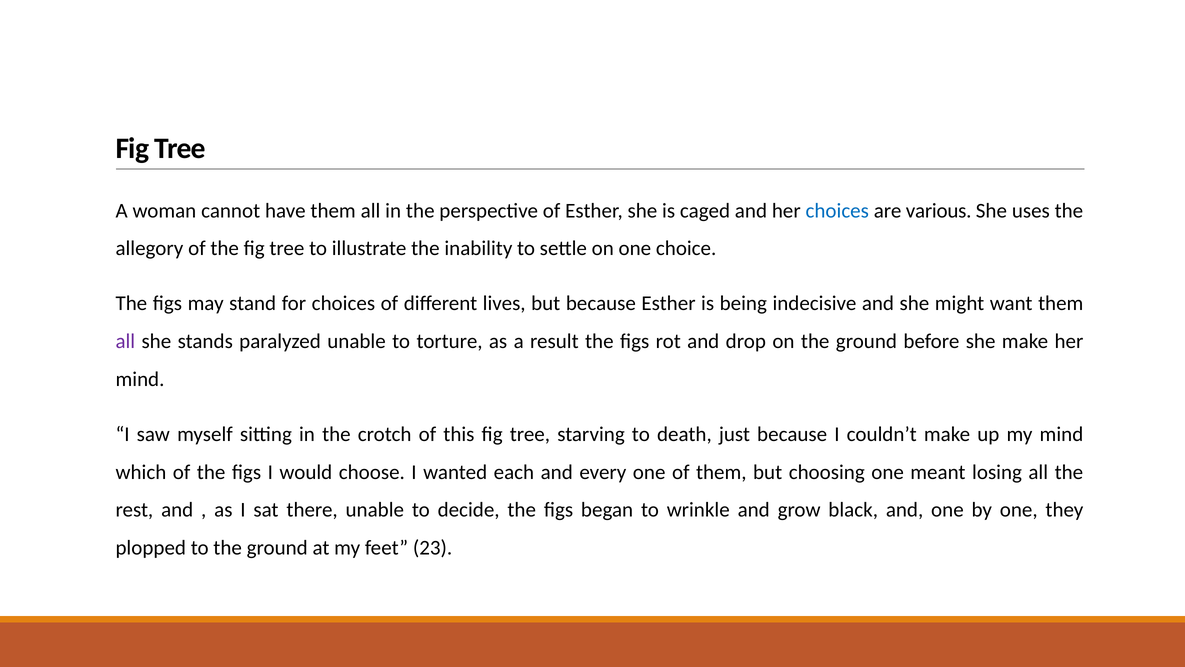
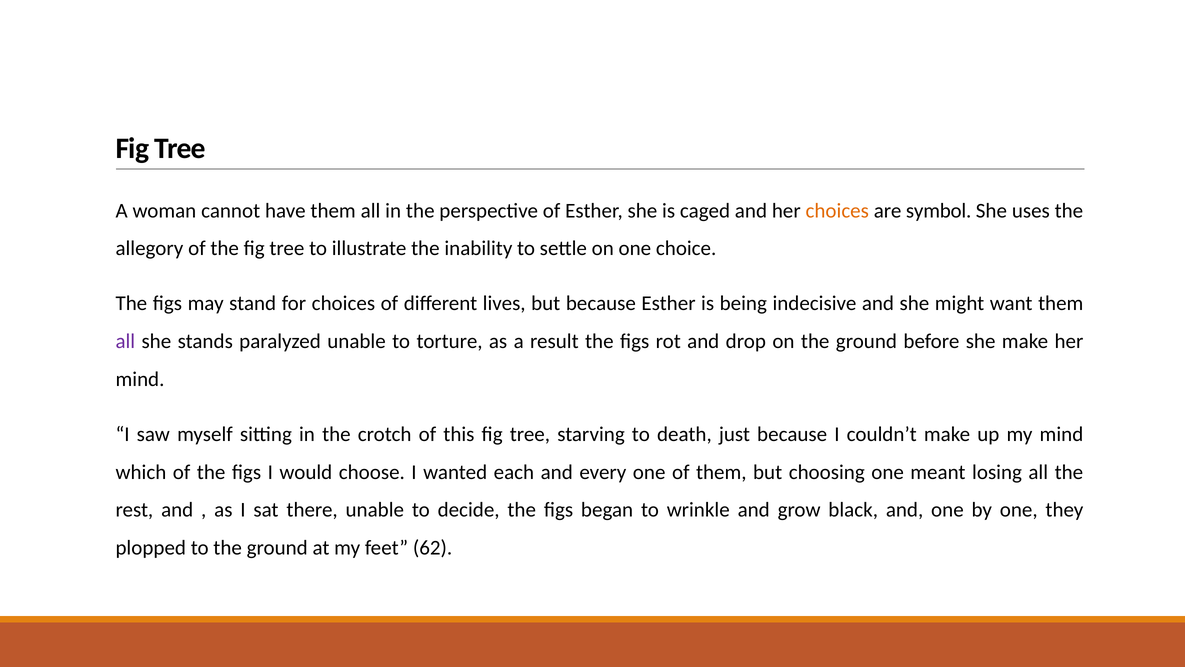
choices colour: blue -> orange (837, 210)
various: various -> symbol (939, 210)
23: 23 -> 62 (433, 547)
